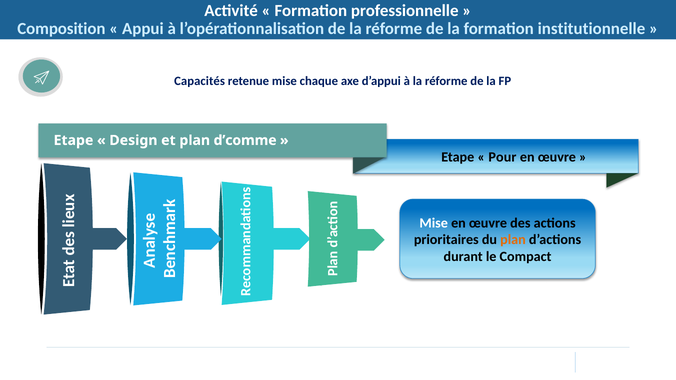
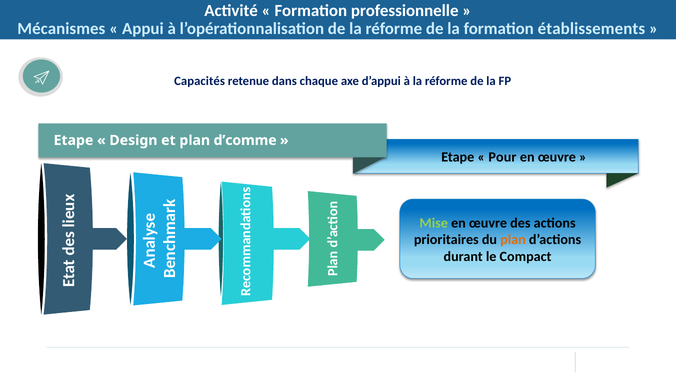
Composition: Composition -> Mécanismes (61, 29)
institutionnelle: institutionnelle -> établissements (591, 29)
retenue mise: mise -> dans (284, 81)
Mise colour: white -> light green (434, 223)
